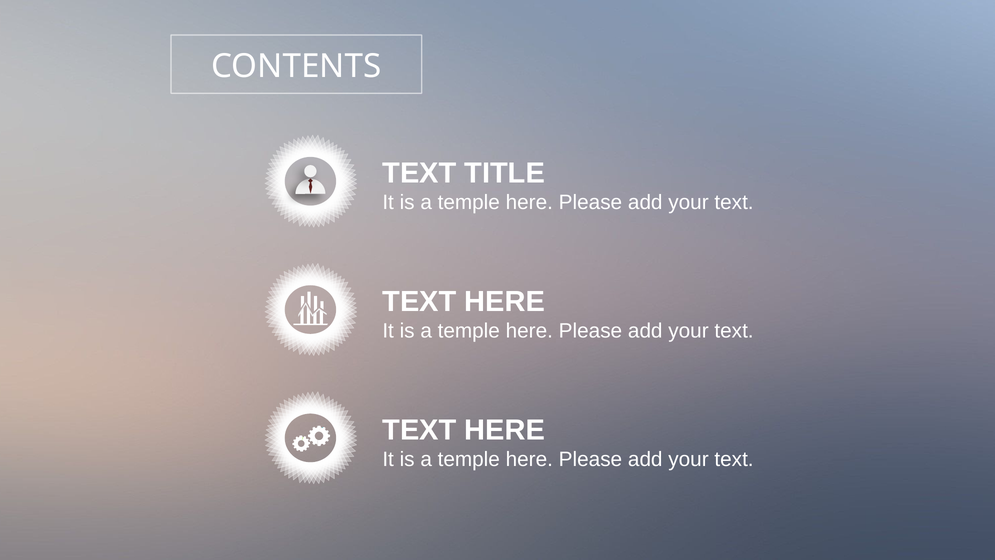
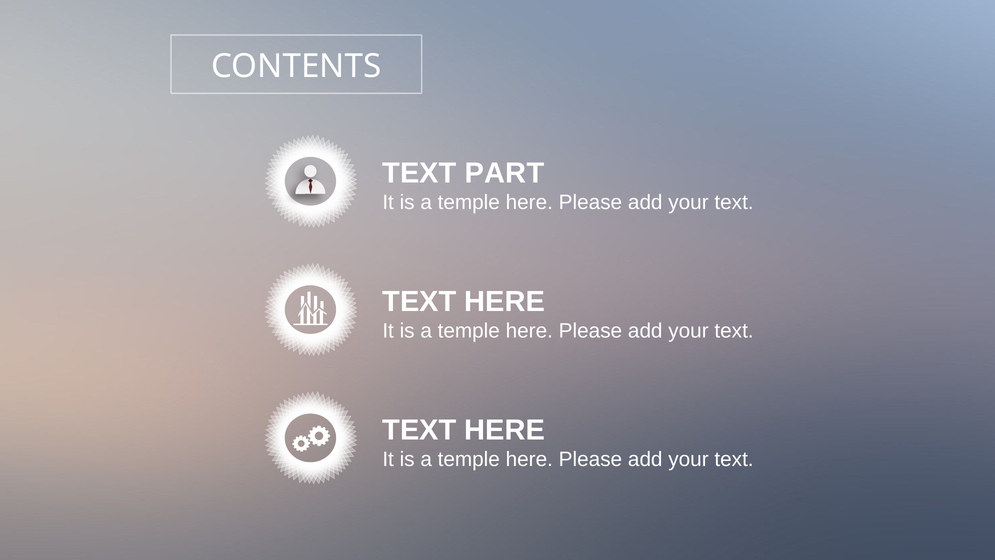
TITLE: TITLE -> PART (504, 173)
